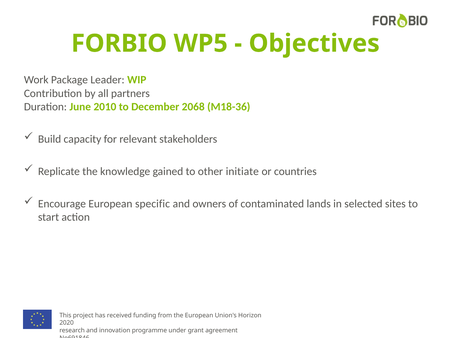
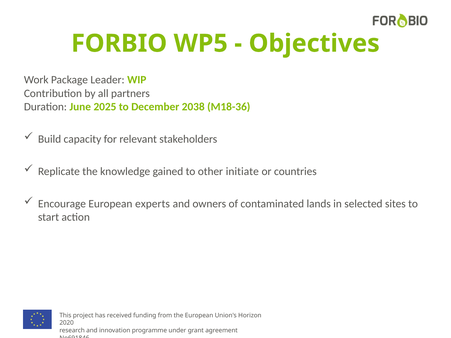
2010: 2010 -> 2025 (105, 107)
2068: 2068 -> 2038 (193, 107)
specific: specific -> experts (153, 204)
